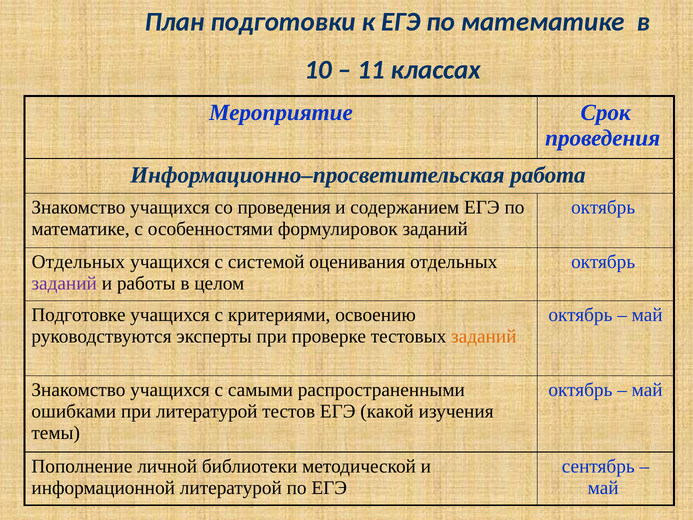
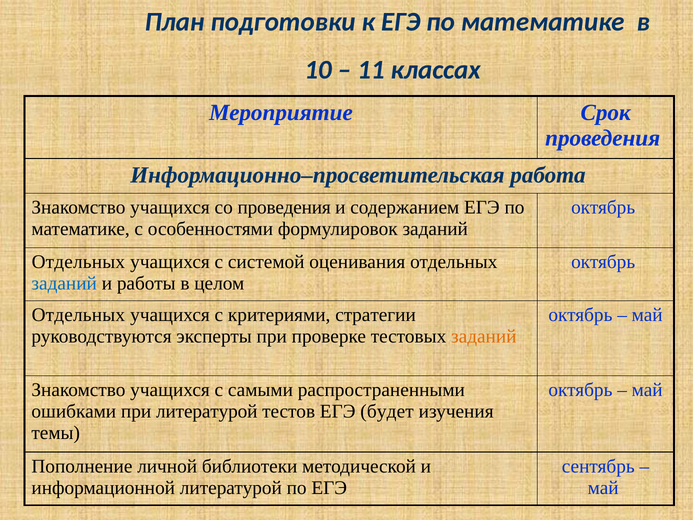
заданий colour: purple -> blue (64, 283)
Подготовке: Подготовке -> Отдельных (78, 315)
освоению: освоению -> стратегии (376, 315)
какой: какой -> будет (387, 411)
